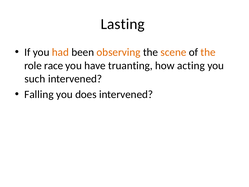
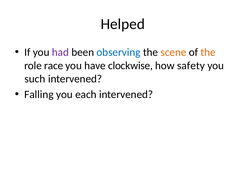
Lasting: Lasting -> Helped (123, 24)
had colour: orange -> purple (60, 52)
observing colour: orange -> blue (119, 52)
truanting: truanting -> clockwise (130, 66)
acting: acting -> safety (191, 66)
does: does -> each (86, 94)
